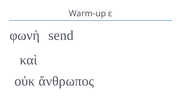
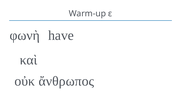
send: send -> have (61, 35)
